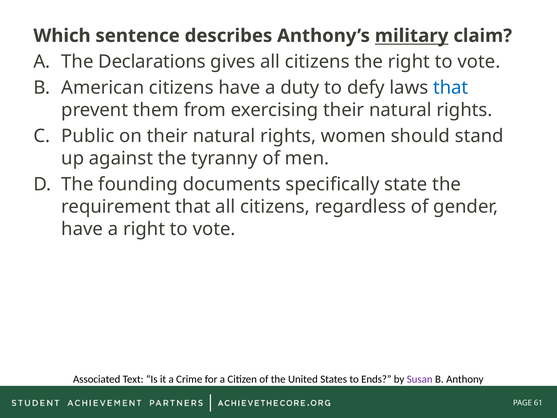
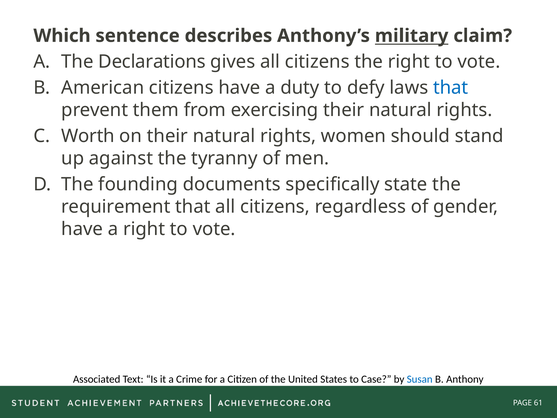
Public: Public -> Worth (88, 136)
Ends: Ends -> Case (376, 379)
Susan colour: purple -> blue (420, 379)
